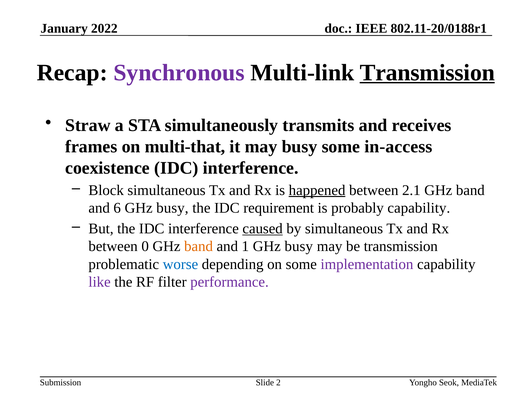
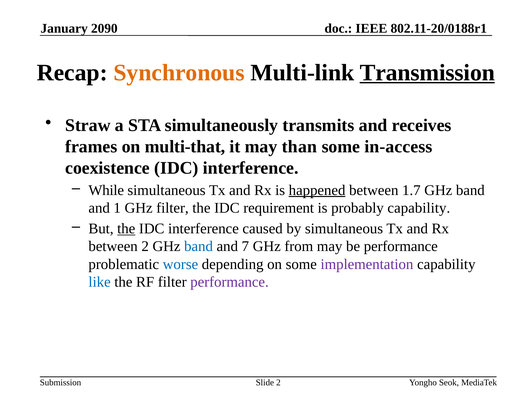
2022: 2022 -> 2090 (104, 28)
Synchronous colour: purple -> orange (179, 73)
may busy: busy -> than (299, 147)
Block: Block -> While (106, 190)
2.1: 2.1 -> 1.7 (411, 190)
6: 6 -> 1 (117, 208)
busy: busy -> filter (172, 208)
the underline: none -> present (126, 229)
caused underline: present -> none (263, 229)
between 0: 0 -> 2 (145, 246)
band colour: orange -> blue (199, 246)
1: 1 -> 7 (245, 246)
busy: busy -> from (299, 246)
be transmission: transmission -> performance (401, 246)
like colour: purple -> blue (100, 282)
